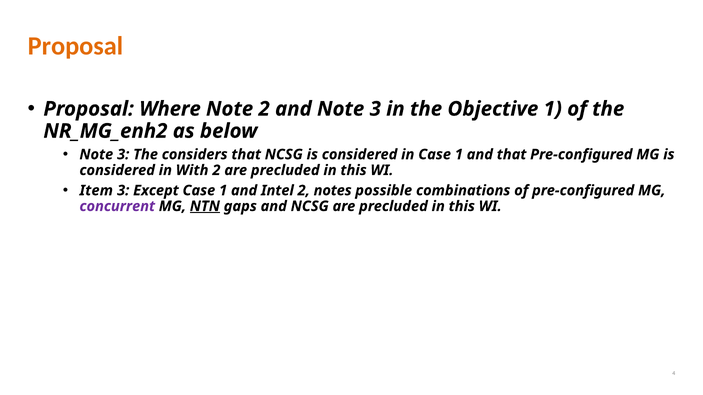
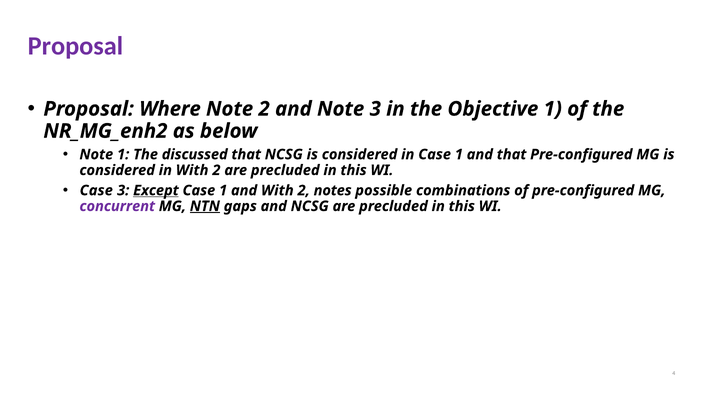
Proposal colour: orange -> purple (75, 46)
3: 3 -> 1 (123, 155)
considers: considers -> discussed (195, 155)
Item: Item -> Case (96, 191)
Except underline: none -> present (156, 191)
and Intel: Intel -> With (277, 191)
